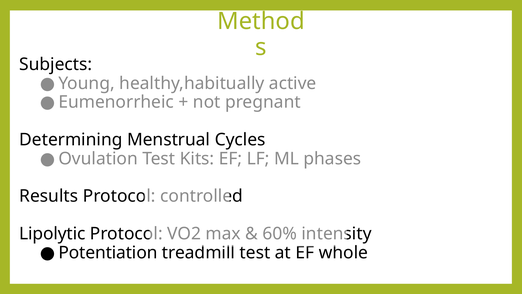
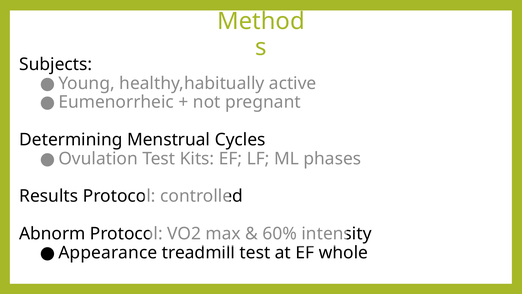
Lipolytic: Lipolytic -> Abnorm (52, 234)
Potentiation: Potentiation -> Appearance (108, 252)
